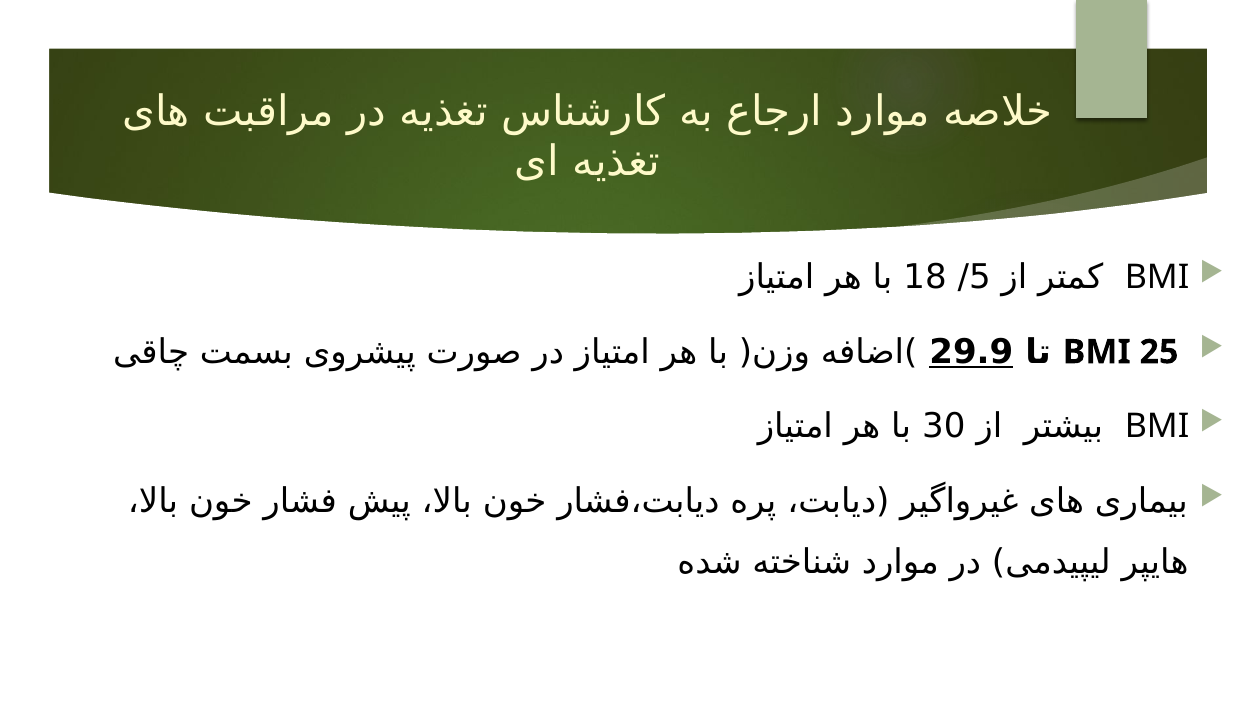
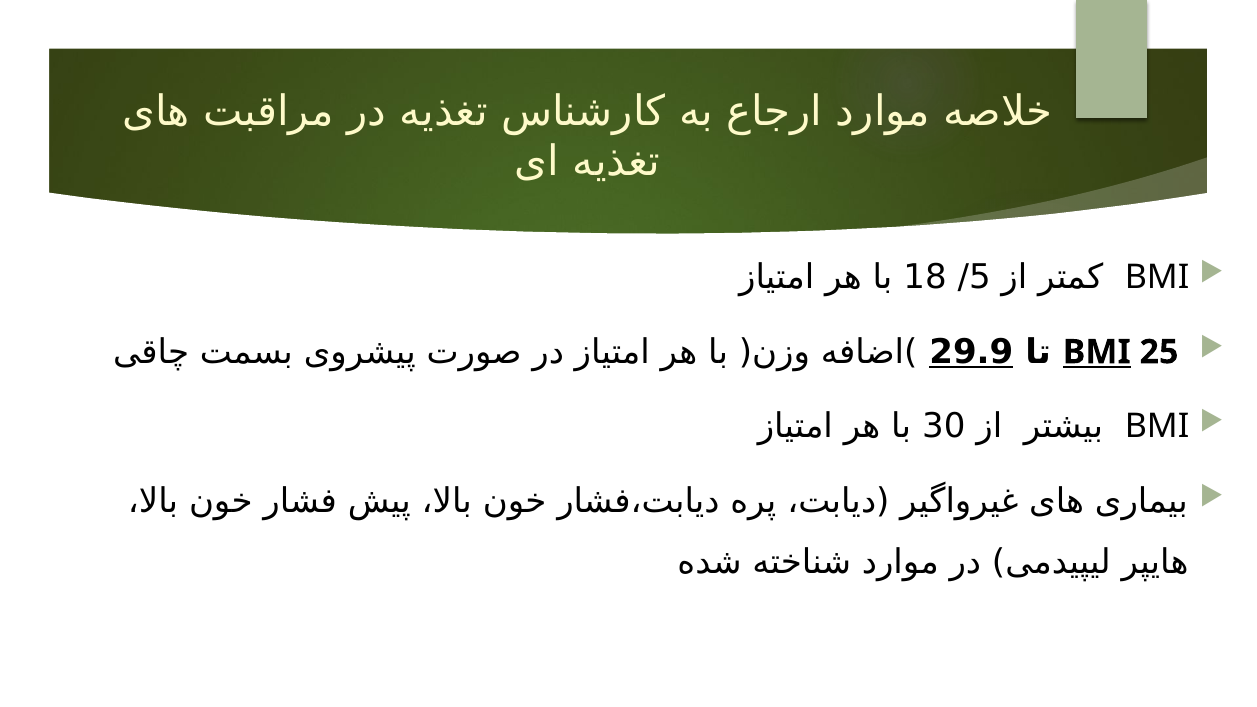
BMI underline: none -> present (1097, 352)
